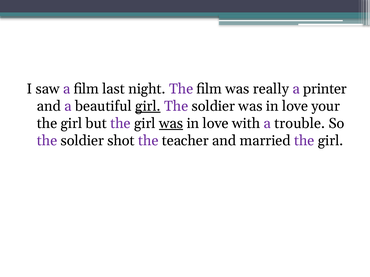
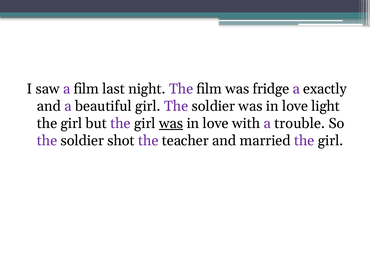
really: really -> fridge (271, 89)
printer: printer -> exactly (325, 89)
girl underline: present -> none (148, 106)
your: your -> light (326, 106)
